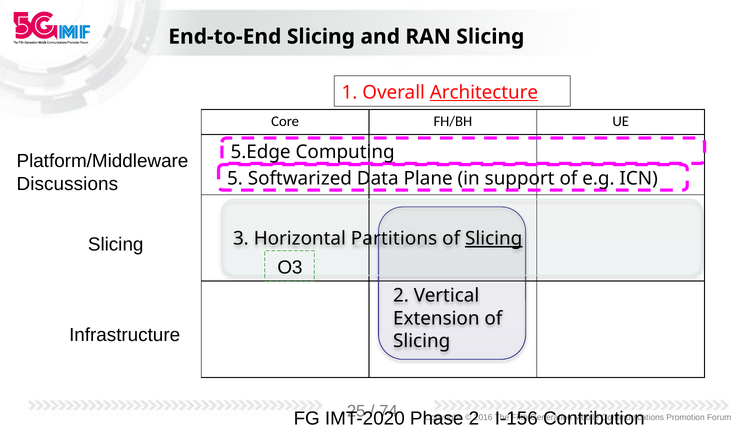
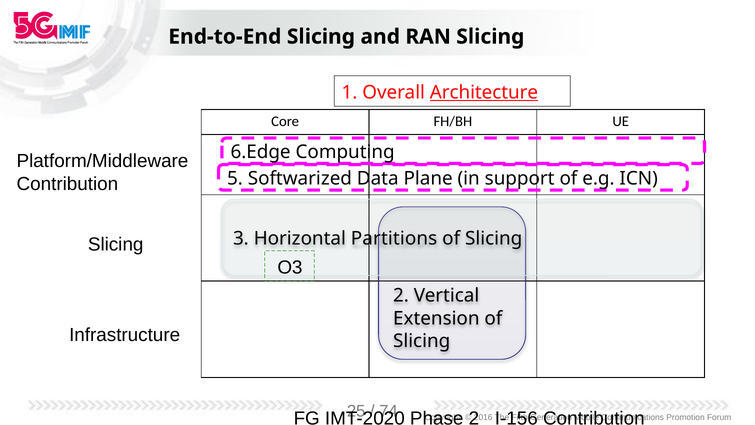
5.Edge: 5.Edge -> 6.Edge (261, 152)
Discussions: Discussions -> Contribution (67, 184)
Slicing underline: present -> none (494, 238)
